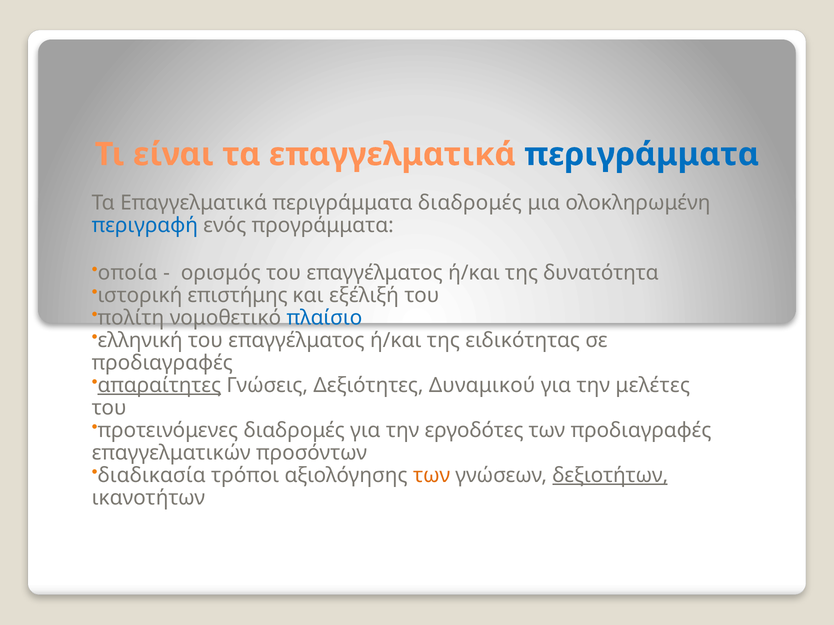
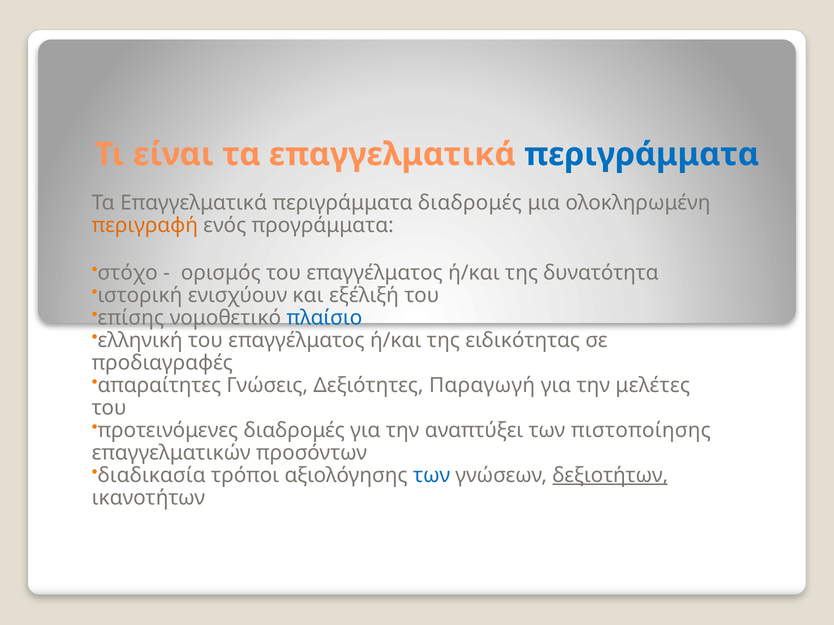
περιγραφή colour: blue -> orange (145, 225)
οποία: οποία -> στόχο (128, 273)
επιστήμης: επιστήμης -> ενισχύουν (238, 296)
πολίτη: πολίτη -> επίσης (131, 318)
απαραίτητες underline: present -> none (159, 386)
Δυναμικού: Δυναμικού -> Παραγωγή (482, 386)
εργοδότες: εργοδότες -> αναπτύξει (474, 431)
των προδιαγραφές: προδιαγραφές -> πιστοποίησης (641, 431)
των colour: orange -> blue (432, 476)
